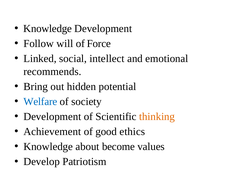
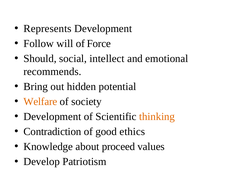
Knowledge: Knowledge -> Represents (48, 28)
Linked: Linked -> Should (40, 58)
Welfare colour: blue -> orange (40, 101)
Achievement: Achievement -> Contradiction (52, 131)
become: become -> proceed (118, 146)
